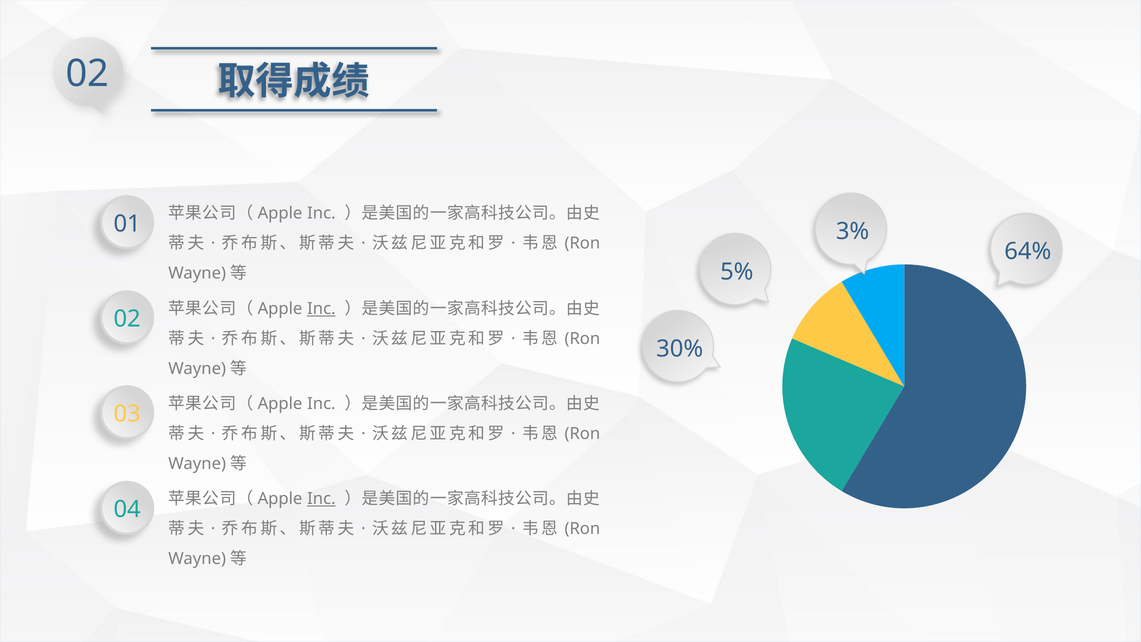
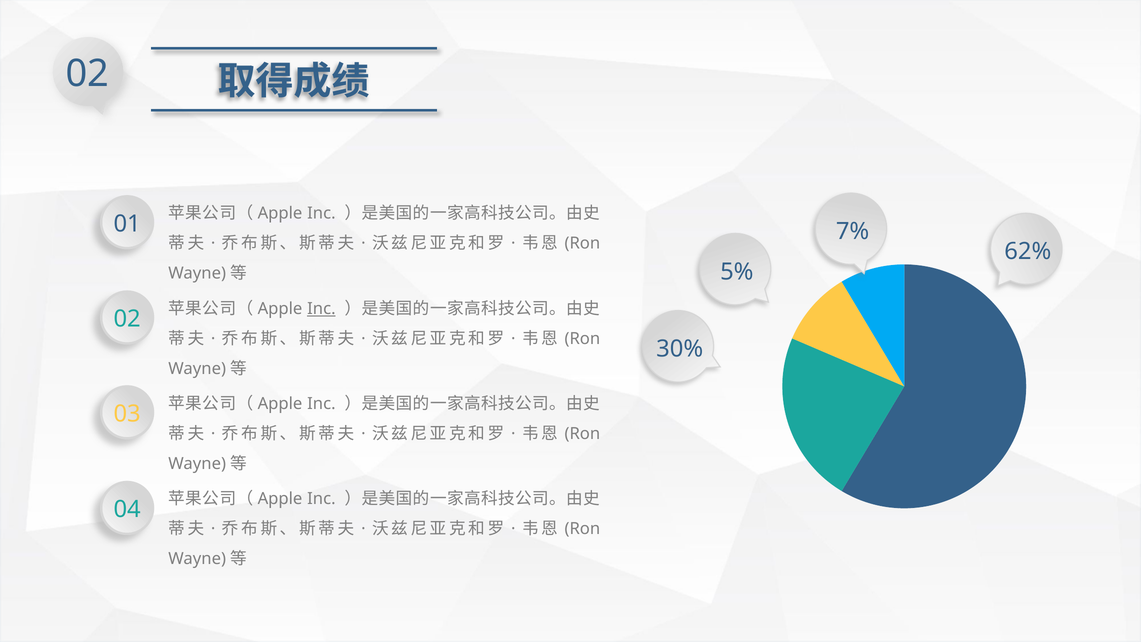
3%: 3% -> 7% (853, 231)
64%: 64% -> 62% (1028, 252)
Inc underline: present -> none (321, 499)
